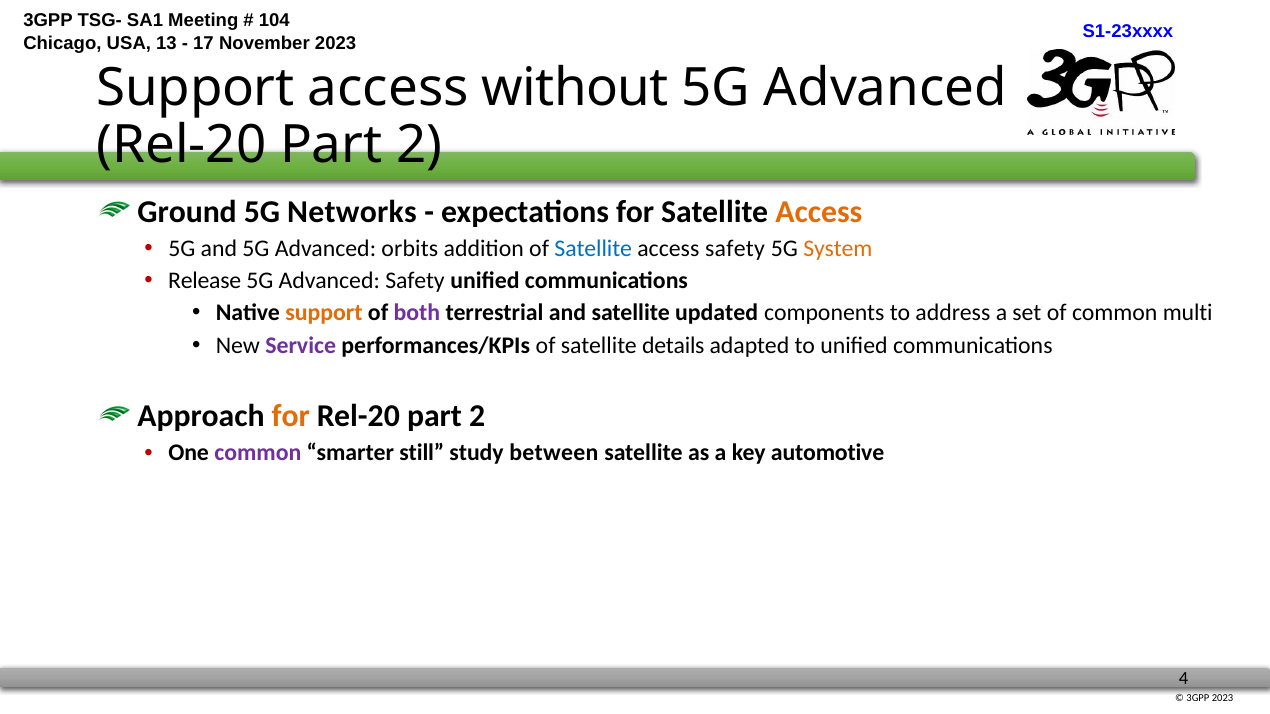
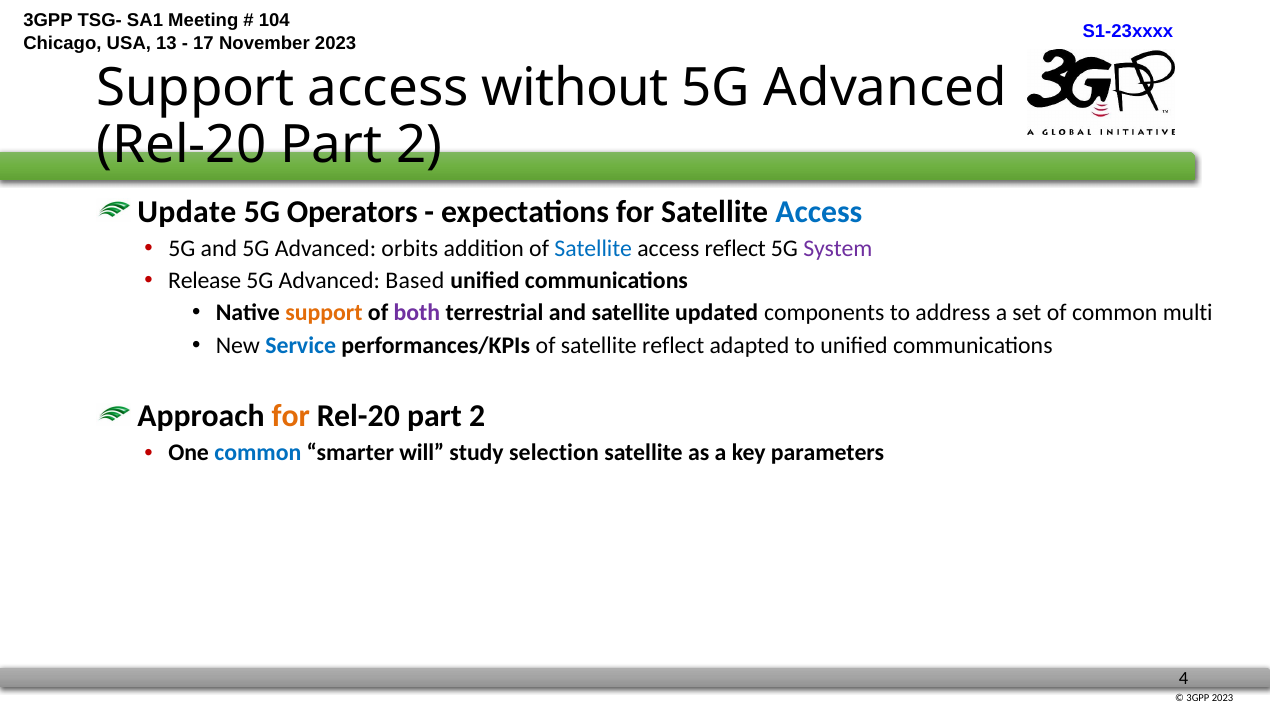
Ground: Ground -> Update (187, 212)
Networks: Networks -> Operators (352, 212)
Access colour: orange -> blue (819, 212)
access safety: safety -> reflect (735, 249)
System colour: orange -> purple (838, 249)
Advanced Safety: Safety -> Based (415, 281)
Service colour: purple -> blue (301, 346)
satellite details: details -> reflect (673, 346)
common colour: purple -> blue (258, 453)
still: still -> will (422, 453)
between: between -> selection (554, 453)
automotive: automotive -> parameters (828, 453)
